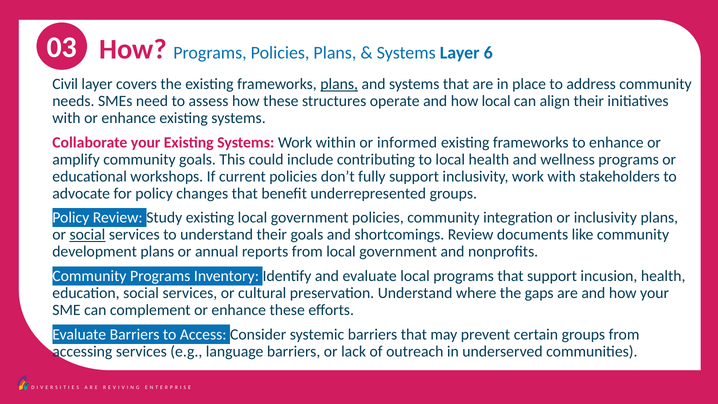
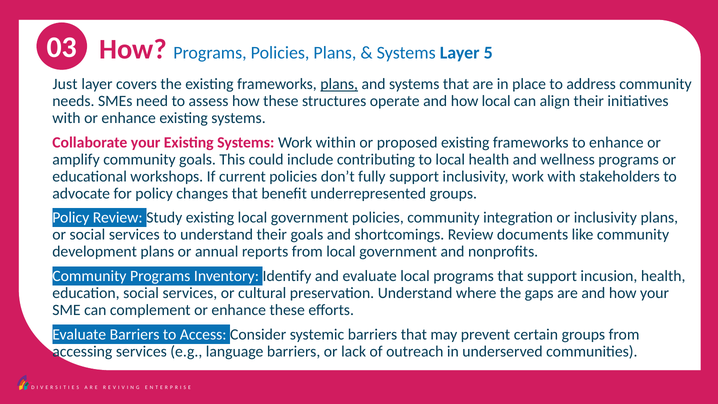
6: 6 -> 5 (488, 53)
Civil: Civil -> Just (65, 84)
informed: informed -> proposed (407, 142)
social underline: present -> none (87, 235)
